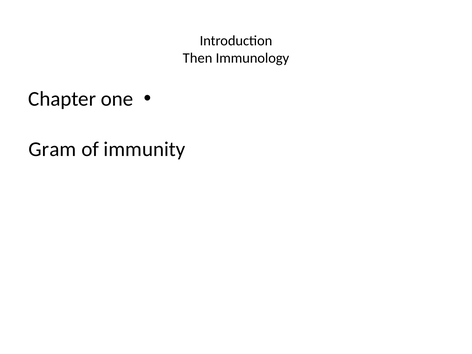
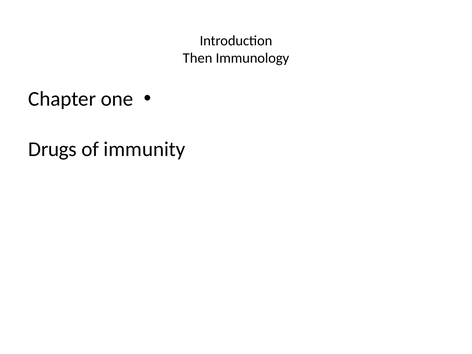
Gram: Gram -> Drugs (53, 149)
